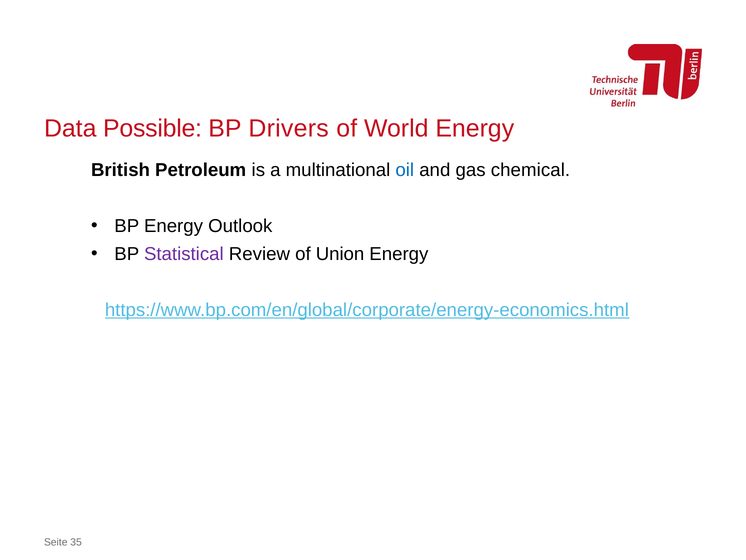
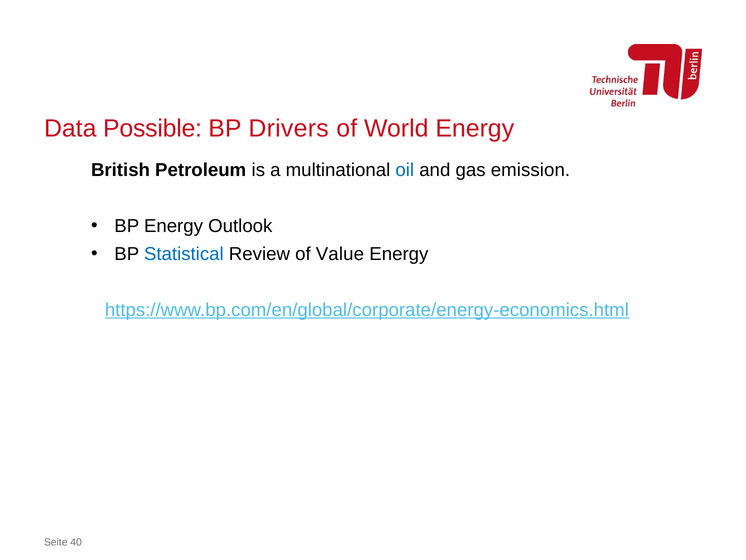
chemical: chemical -> emission (530, 170)
Statistical colour: purple -> blue (184, 254)
Union: Union -> Value (340, 254)
35: 35 -> 40 (76, 542)
